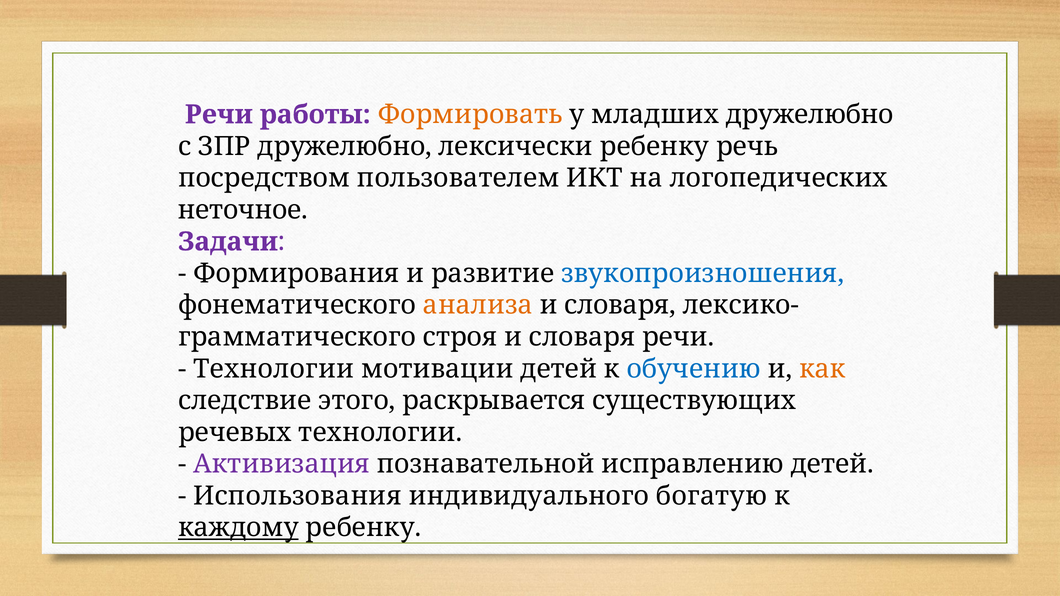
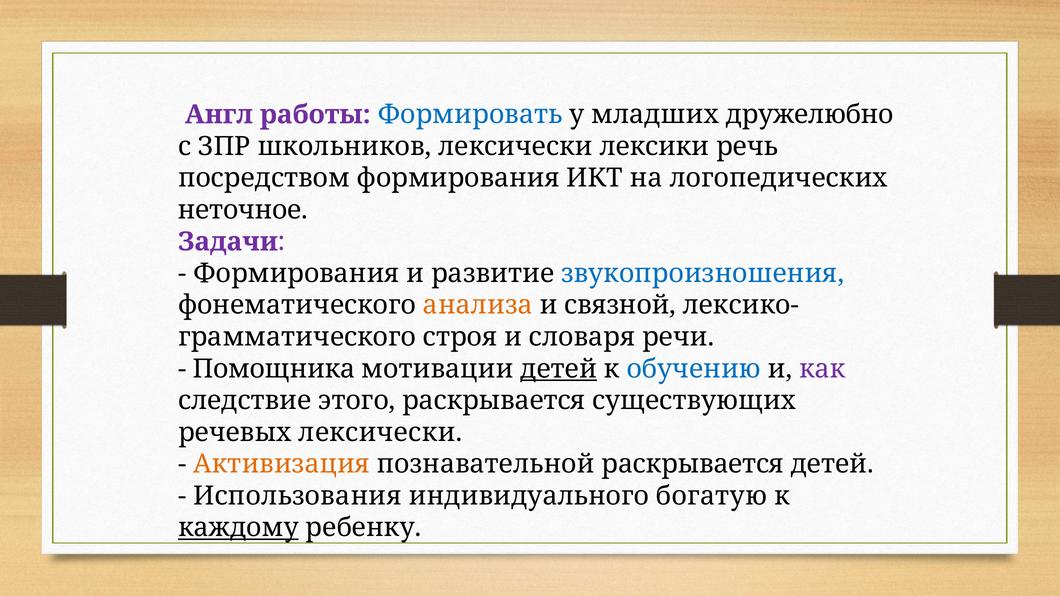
Речи: Речи -> Англ (219, 115)
Формировать colour: orange -> blue (470, 115)
ЗПР дружелюбно: дружелюбно -> школьников (345, 146)
лексически ребенку: ребенку -> лексики (654, 146)
посредством пользователем: пользователем -> формирования (458, 178)
словаря: словаря -> связной (620, 305)
Технологии: Технологии -> Помощника (274, 369)
детей underline: none -> present (559, 369)
как colour: orange -> purple (822, 369)
речевых технологии: технологии -> лексически (380, 433)
Активизация colour: purple -> orange (282, 464)
познавательной исправлению: исправлению -> раскрывается (693, 464)
